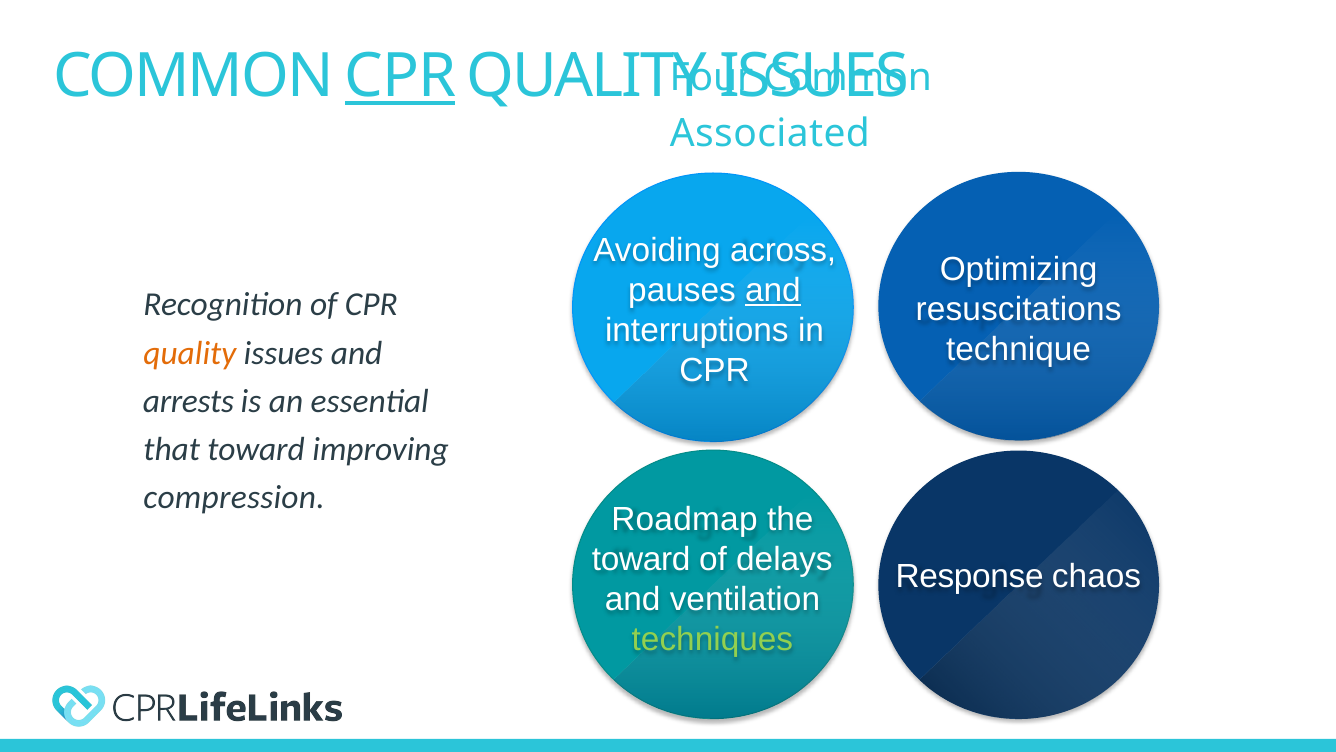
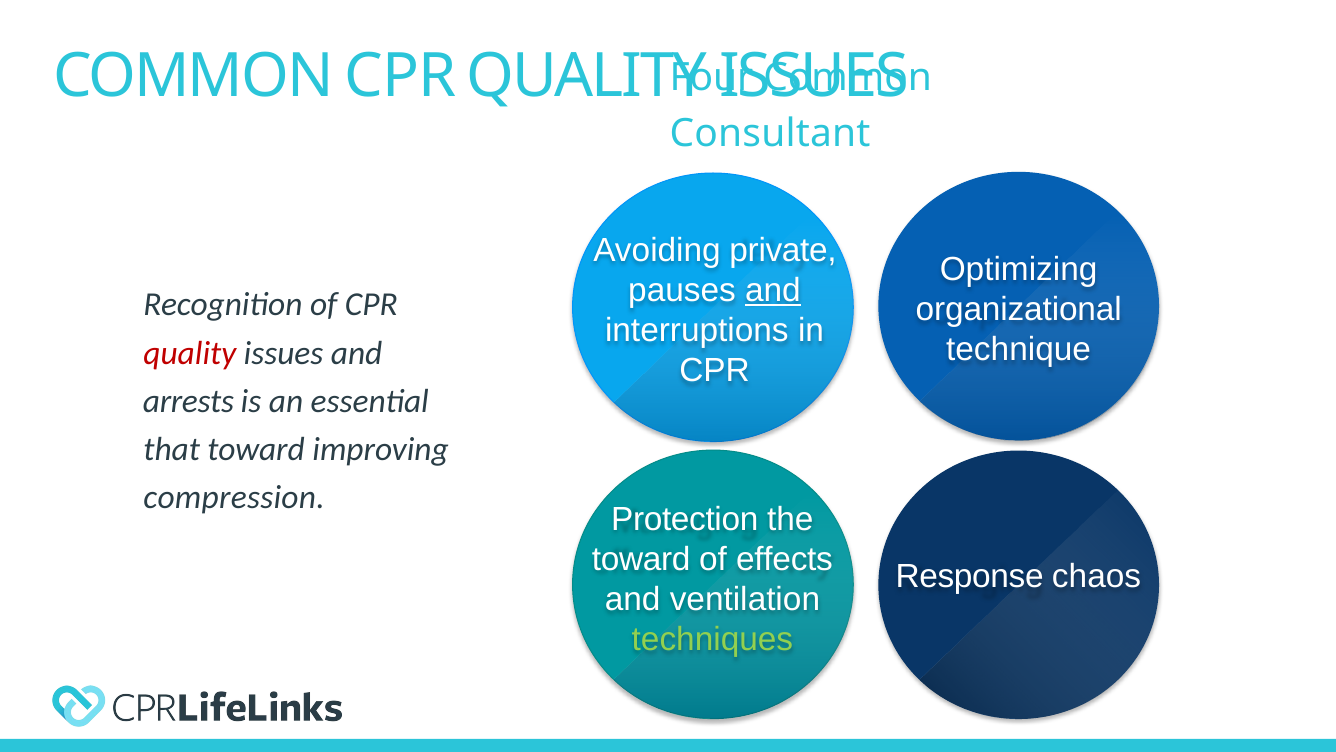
CPR underline: present -> none (401, 76)
Associated: Associated -> Consultant (770, 133)
across: across -> private (783, 250)
resuscitations: resuscitations -> organizational (1019, 309)
quality colour: orange -> red (190, 353)
Roadmap: Roadmap -> Protection (685, 519)
delays: delays -> effects (785, 559)
